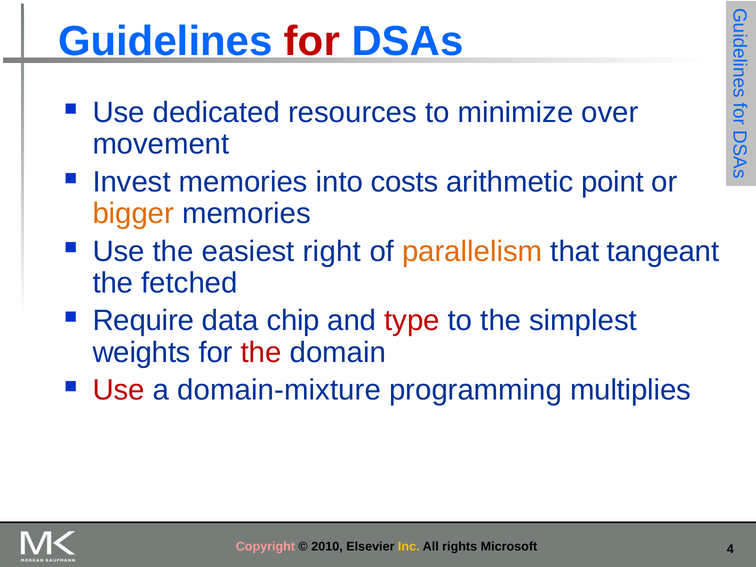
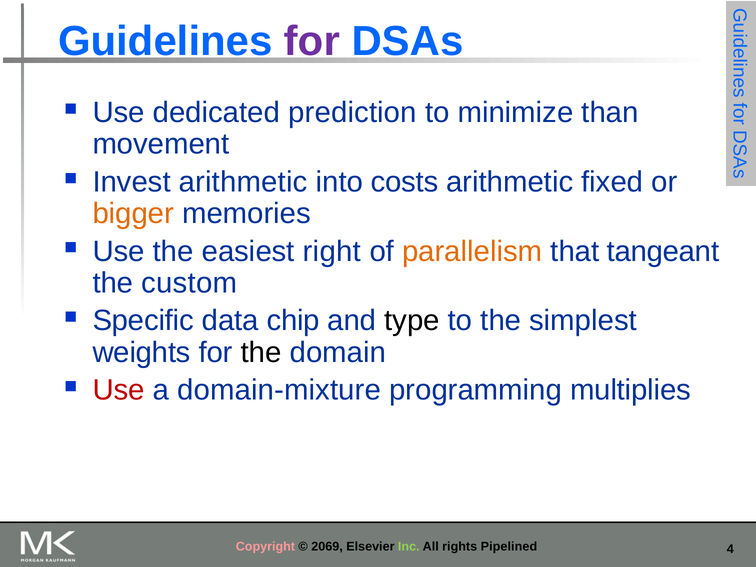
for colour: red -> purple (312, 42)
resources: resources -> prediction (352, 113)
over: over -> than (610, 113)
Invest memories: memories -> arithmetic (243, 182)
point: point -> fixed (612, 182)
fetched: fetched -> custom (189, 283)
Require: Require -> Specific (143, 321)
type colour: red -> black (412, 321)
the colour: red -> black (261, 353)
2010: 2010 -> 2069 (327, 547)
Inc colour: yellow -> light green (409, 547)
Microsoft: Microsoft -> Pipelined (509, 547)
